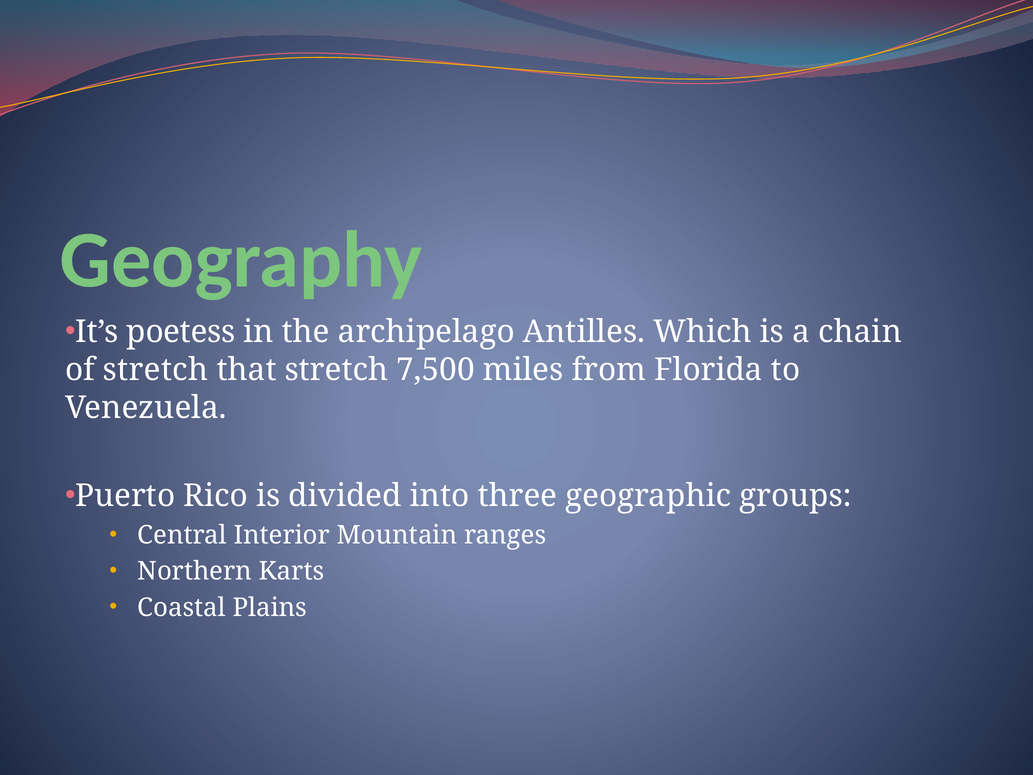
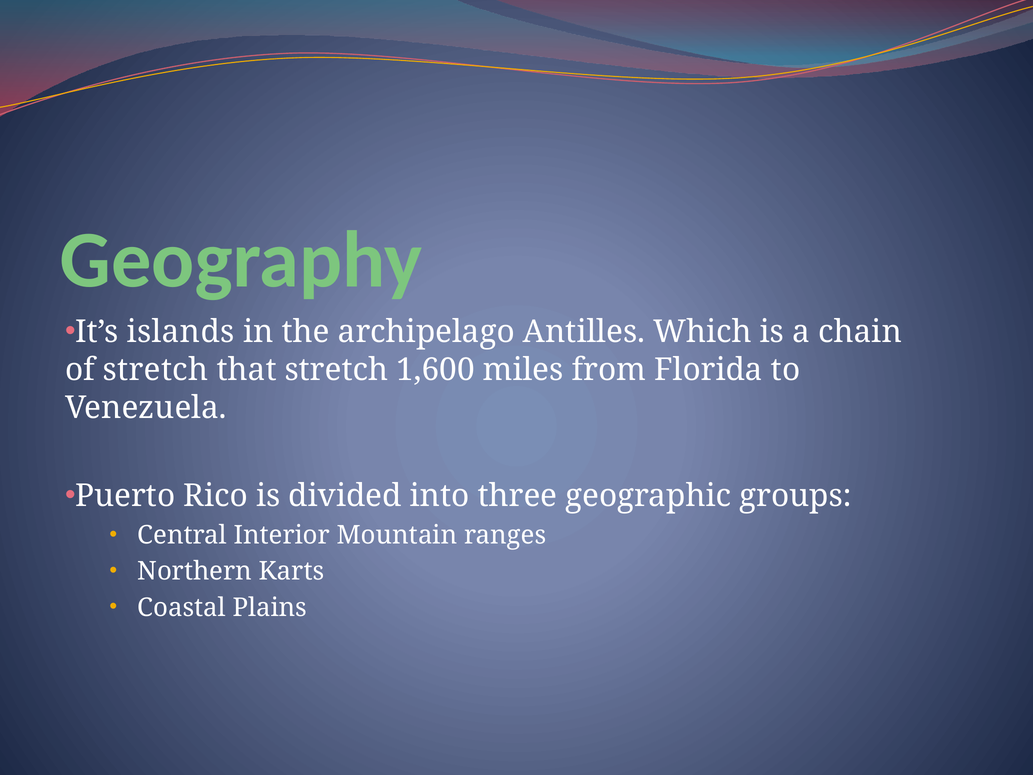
poetess: poetess -> islands (181, 332)
7,500: 7,500 -> 1,600 (436, 370)
